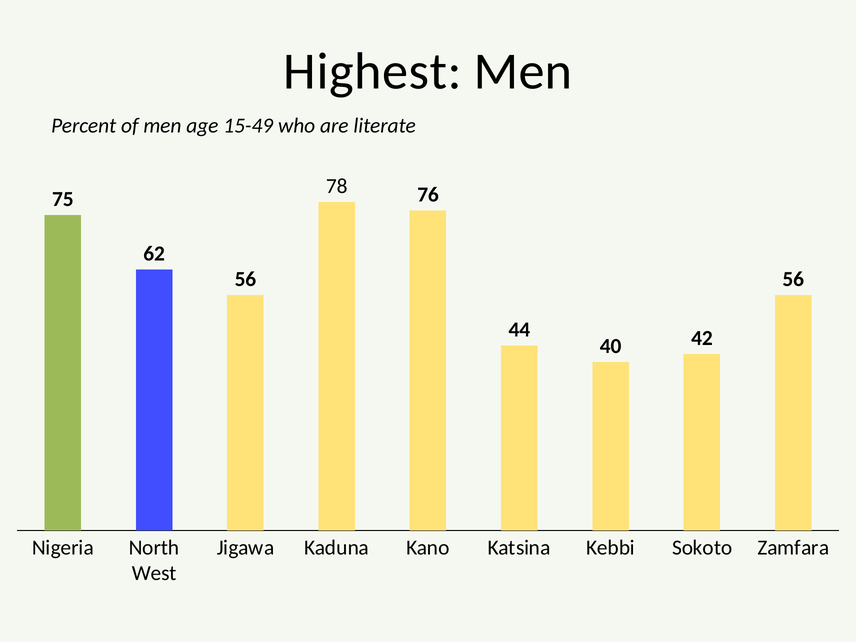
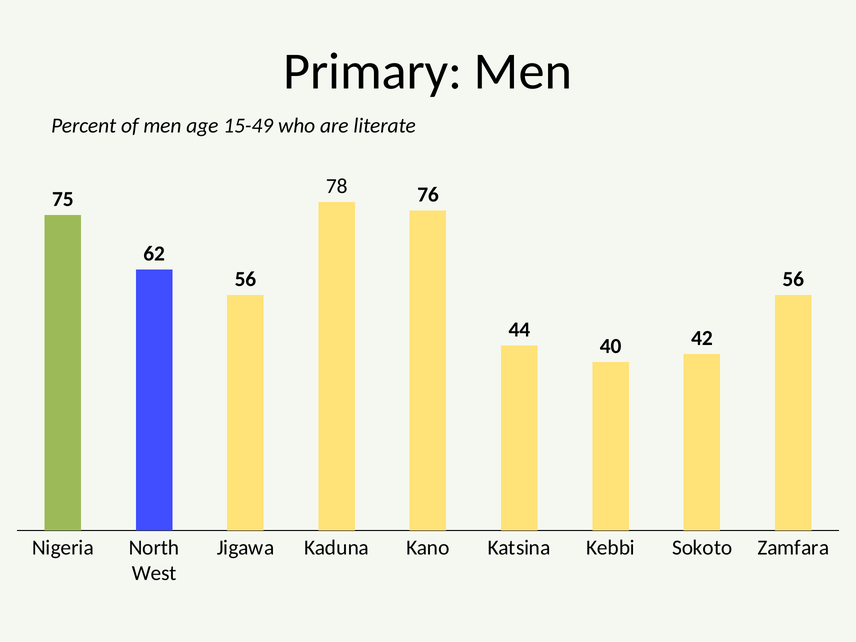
Highest: Highest -> Primary (373, 71)
